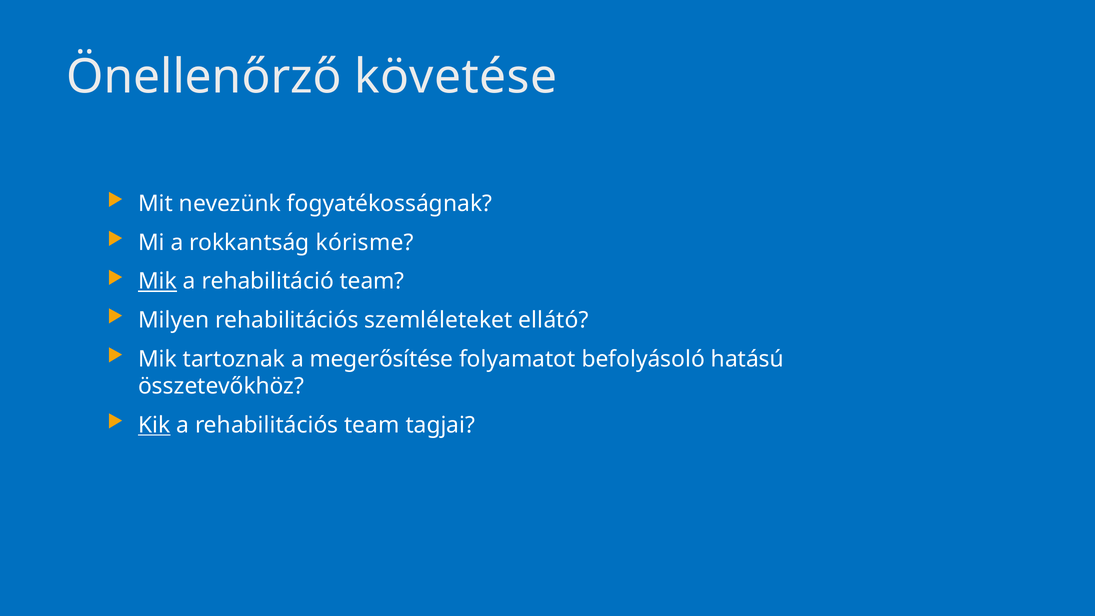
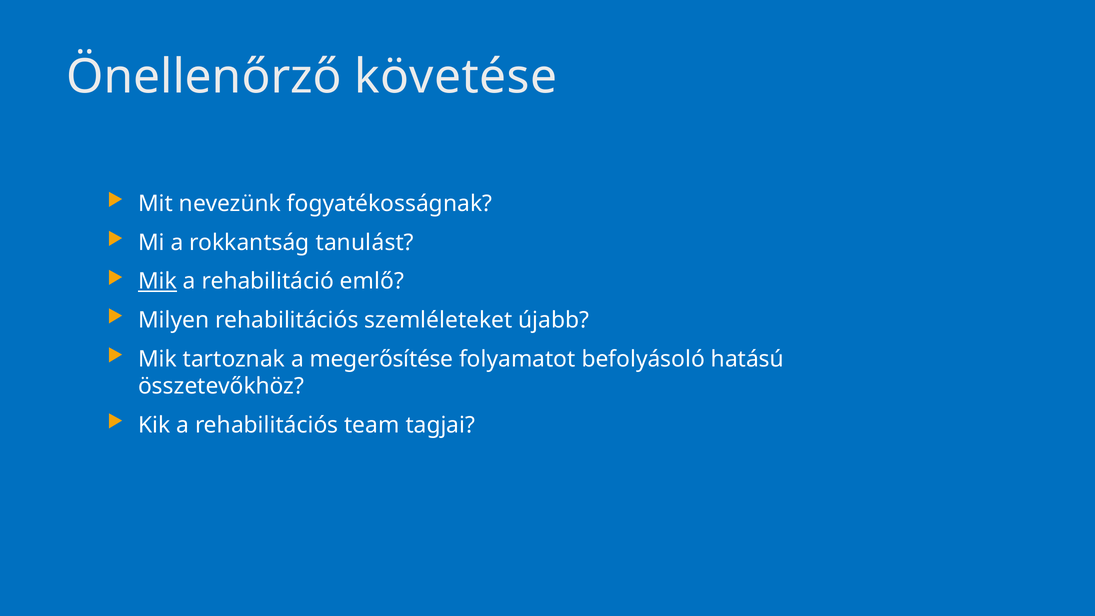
kórisme: kórisme -> tanulást (365, 243)
rehabilitáció team: team -> emlő (372, 281)
ellátó: ellátó -> újabb (554, 320)
Kik underline: present -> none (154, 425)
